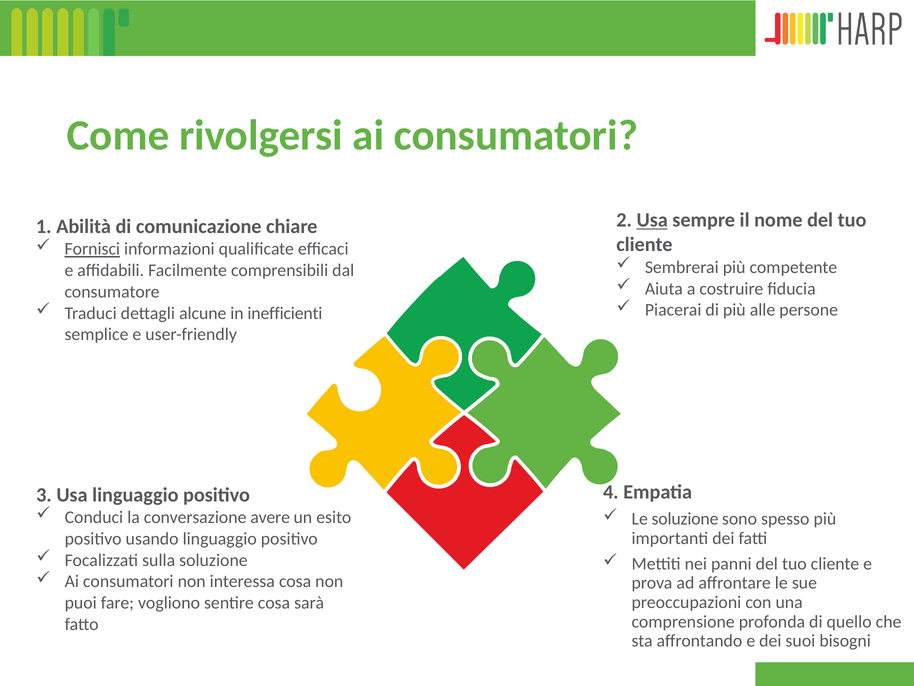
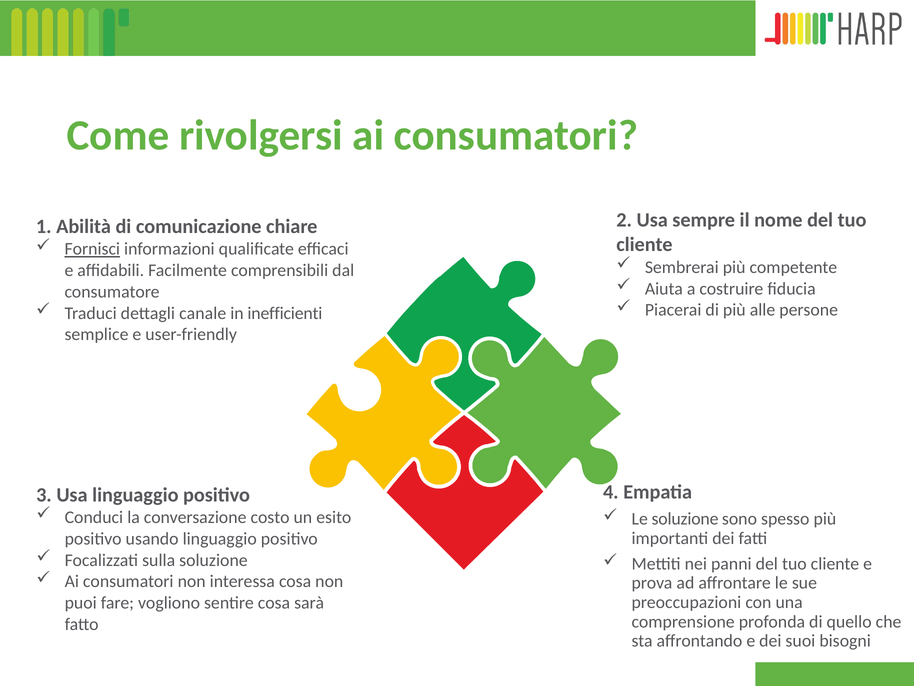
Usa underline: present -> none (652, 220)
alcune: alcune -> canale (203, 313)
avere: avere -> costo (270, 517)
